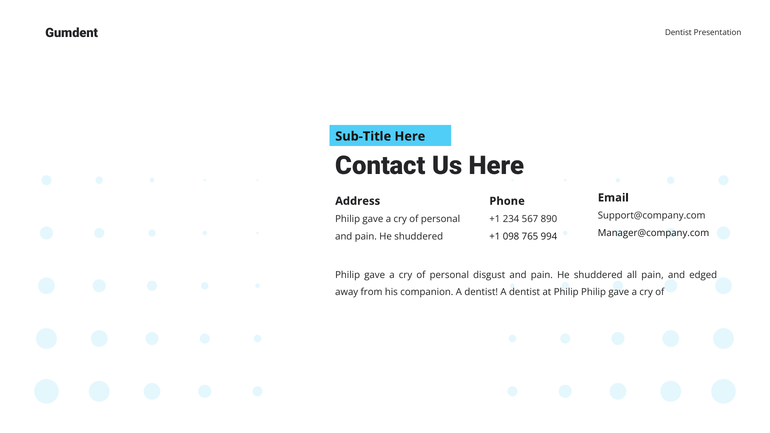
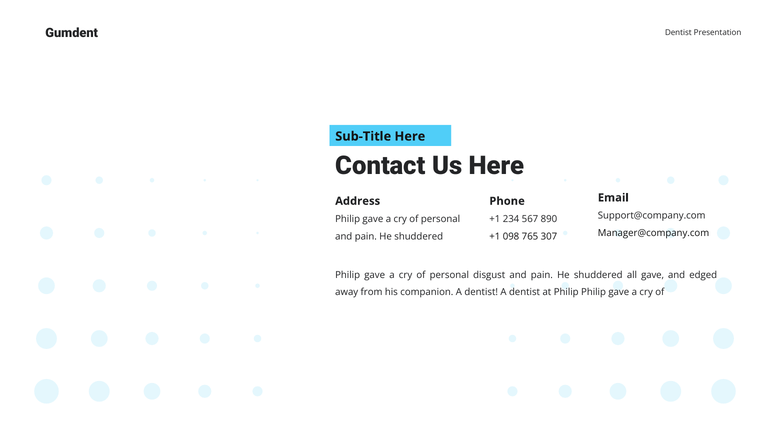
994: 994 -> 307 (549, 236)
all pain: pain -> gave (653, 275)
